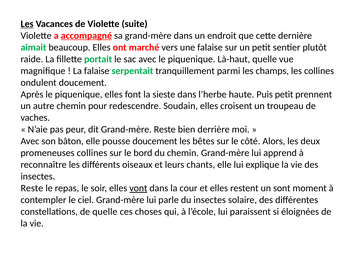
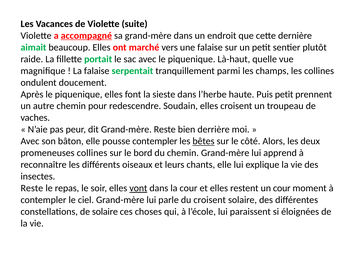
Les underline: present -> none (27, 24)
pousse doucement: doucement -> contempler (155, 141)
bêtes underline: none -> present (204, 141)
un sont: sont -> cour (282, 188)
du insectes: insectes -> croisent (210, 200)
de quelle: quelle -> solaire (105, 212)
